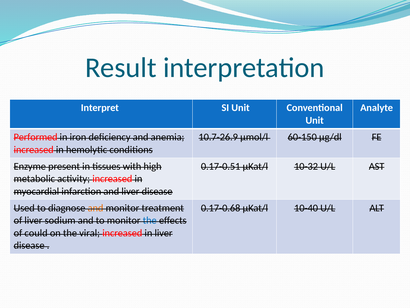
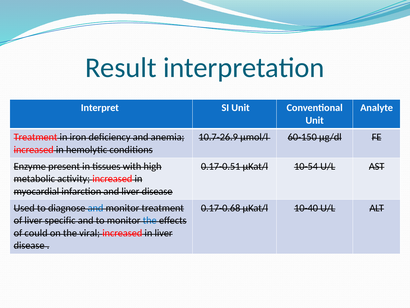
Performed: Performed -> Treatment (36, 137)
10-32: 10-32 -> 10-54 (306, 166)
and colour: orange -> blue (96, 208)
sodium: sodium -> specific (60, 220)
